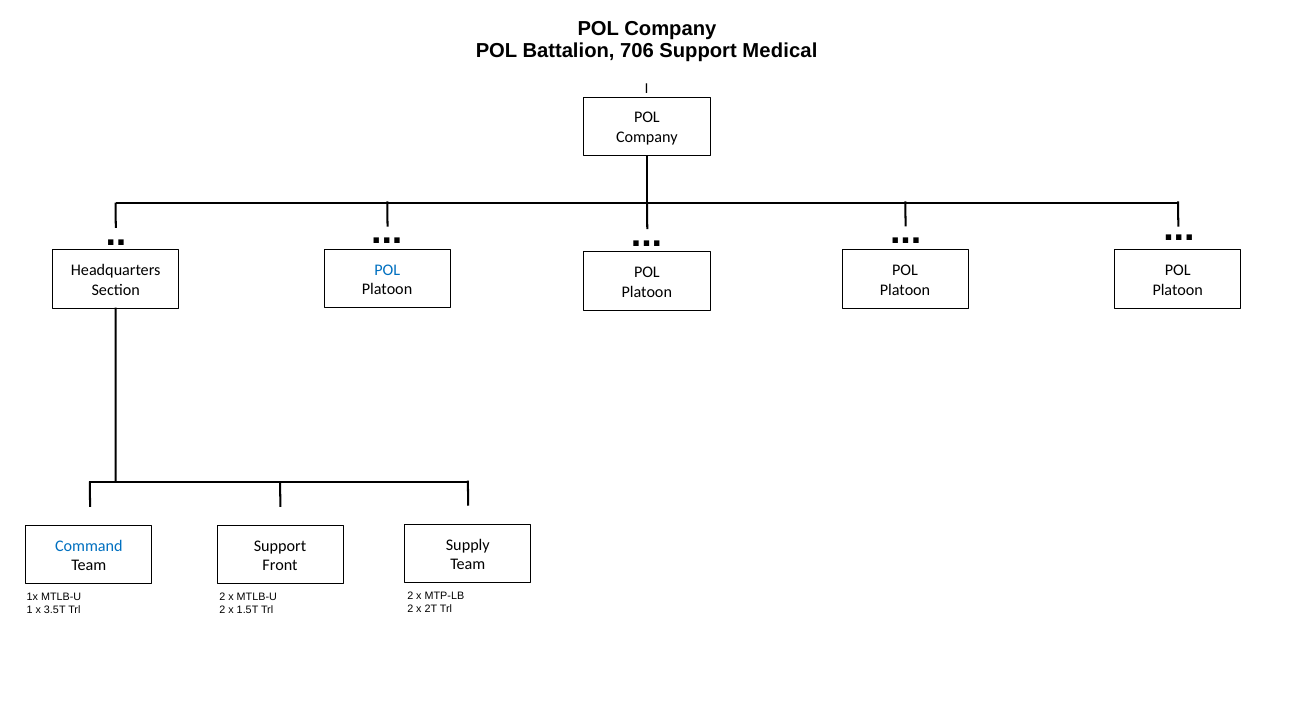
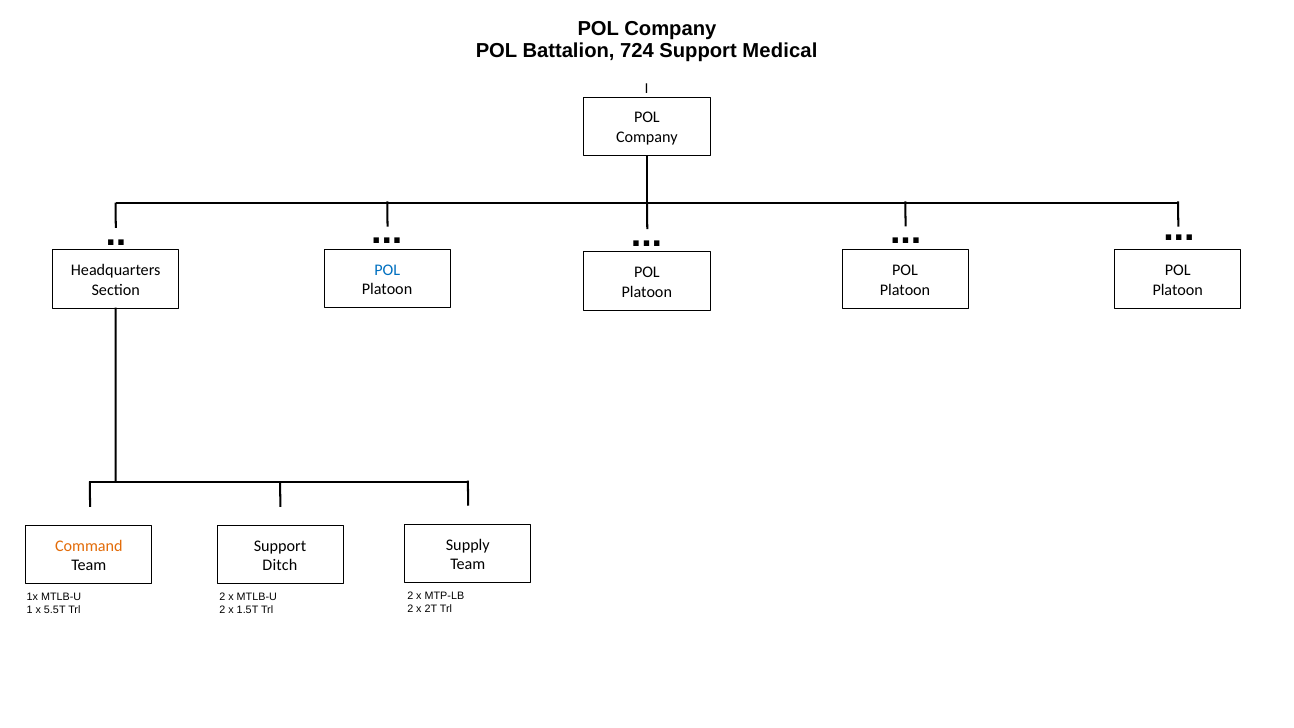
706: 706 -> 724 (637, 51)
Command colour: blue -> orange (89, 546)
Front: Front -> Ditch (280, 565)
3.5T: 3.5T -> 5.5T (55, 610)
